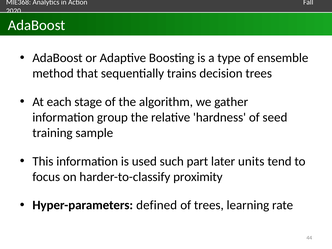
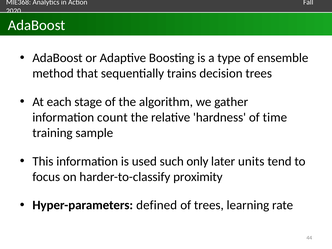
group: group -> count (112, 117)
seed: seed -> time (275, 117)
part: part -> only (197, 161)
